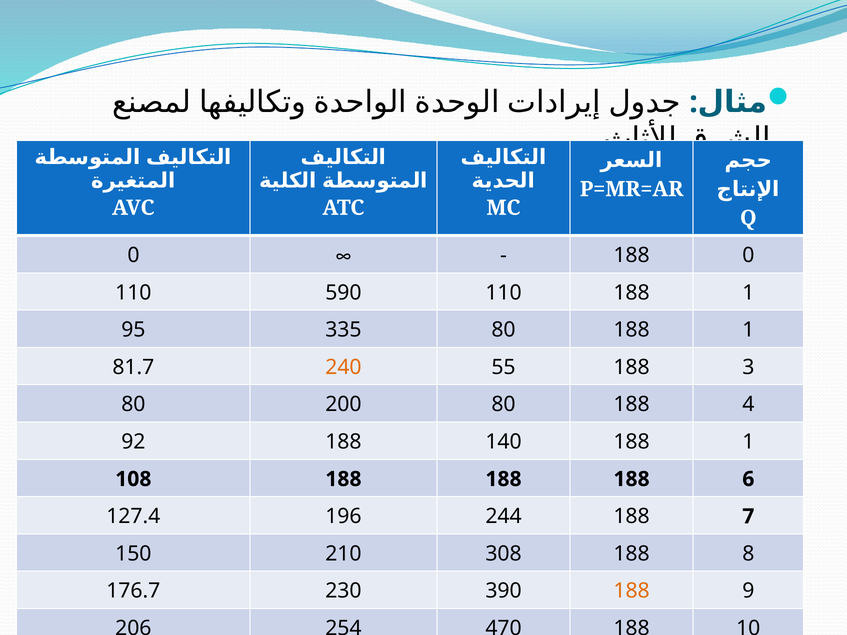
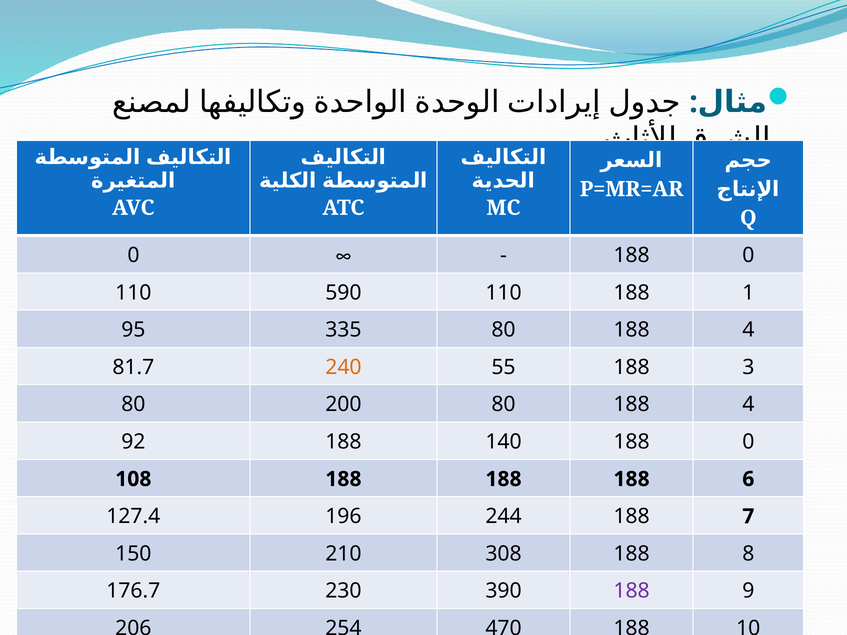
335 80 188 1: 1 -> 4 (748, 330)
140 188 1: 1 -> 0 (748, 442)
188 colour: orange -> purple (632, 591)
